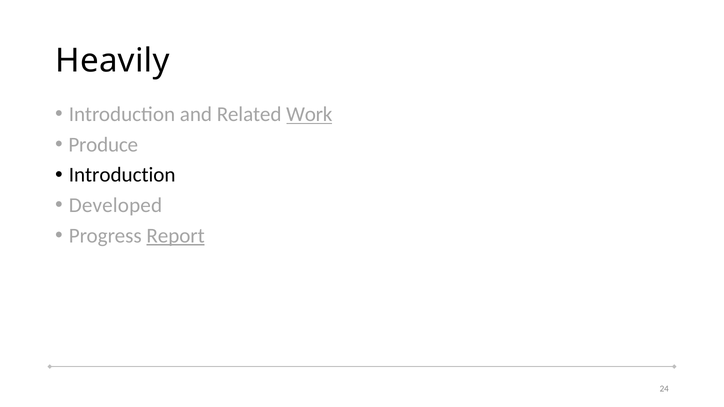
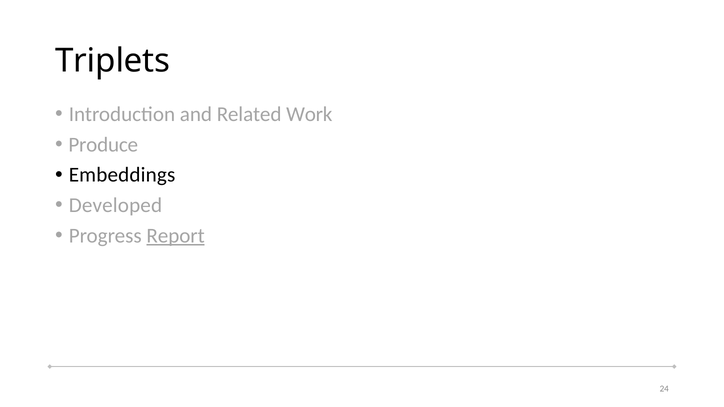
Heavily: Heavily -> Triplets (113, 61)
Work underline: present -> none (309, 114)
Introduction: Introduction -> Embeddings (122, 175)
